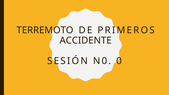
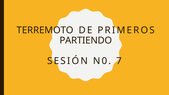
ACCIDENTE: ACCIDENTE -> PARTIENDO (86, 40)
0: 0 -> 7 (119, 61)
